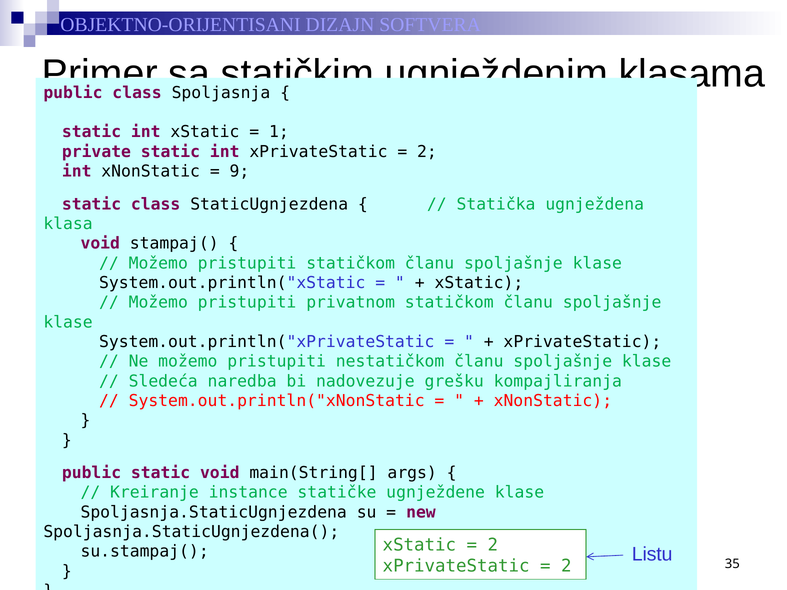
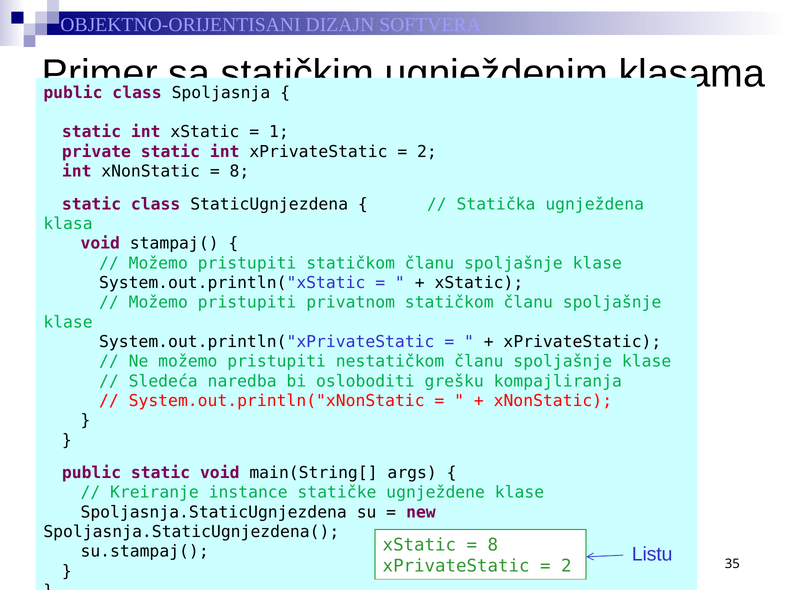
9: 9 -> 8 (239, 171)
nadovezuje: nadovezuje -> osloboditi (365, 381)
2: 2 -> 8 (493, 545)
